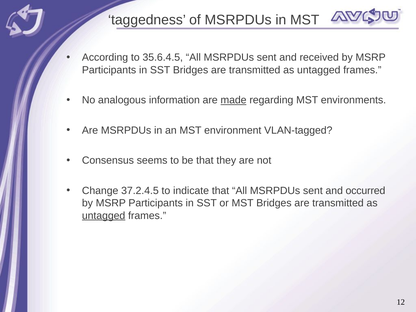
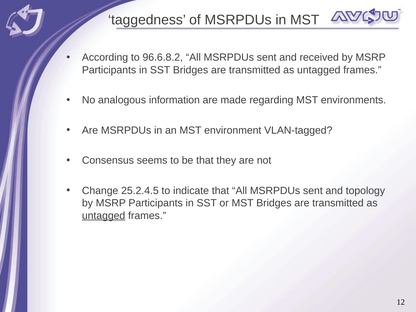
35.6.4.5: 35.6.4.5 -> 96.6.8.2 (163, 58)
made underline: present -> none (234, 100)
37.2.4.5: 37.2.4.5 -> 25.2.4.5 (140, 191)
occurred: occurred -> topology (365, 191)
